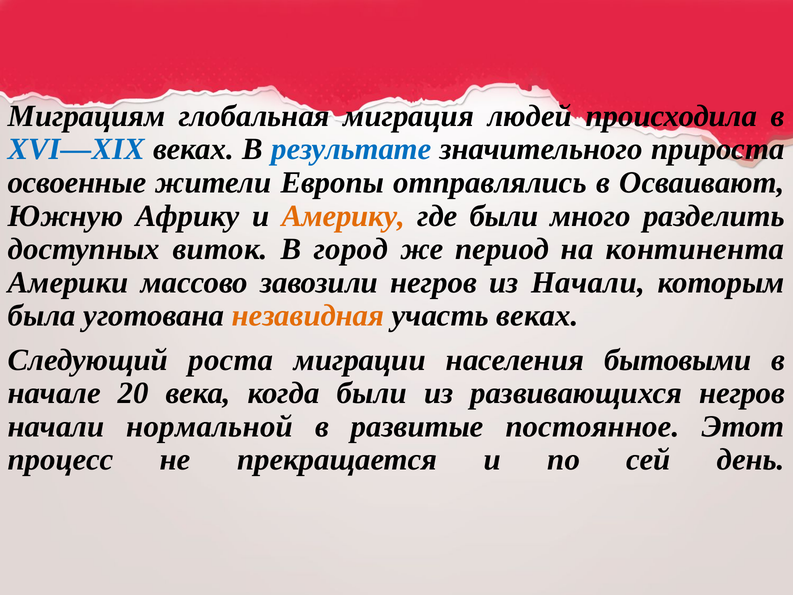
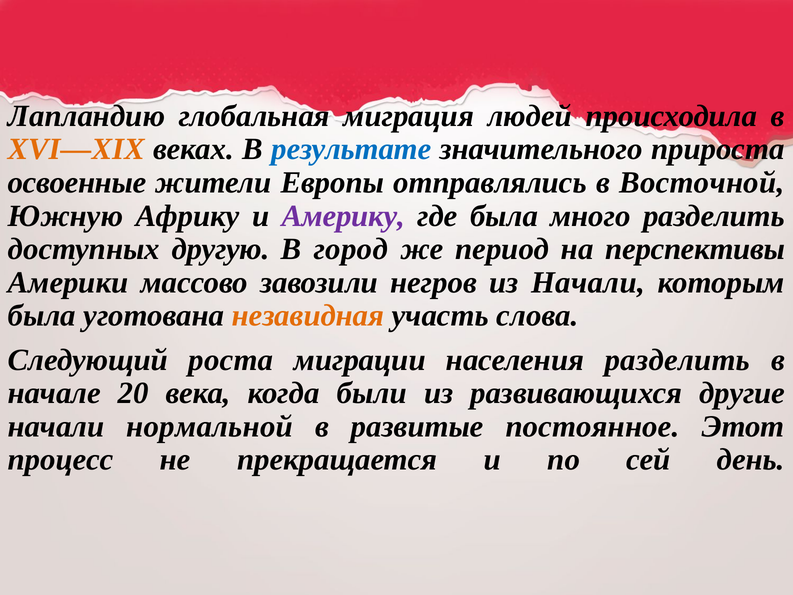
Миграциям: Миграциям -> Лапландию (86, 116)
XVI—XIX colour: blue -> orange (76, 149)
Осваивают: Осваивают -> Восточной (702, 182)
Америку colour: orange -> purple (343, 216)
где были: были -> была (504, 216)
виток: виток -> другую (220, 249)
континента: континента -> перспективы (695, 249)
участь веках: веках -> слова (538, 315)
населения бытовыми: бытовыми -> разделить (677, 360)
развивающихся негров: негров -> другие (742, 393)
